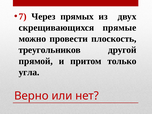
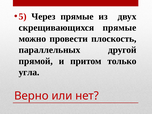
7: 7 -> 5 (23, 16)
Через прямых: прямых -> прямые (77, 16)
треугольников: треугольников -> параллельных (50, 50)
